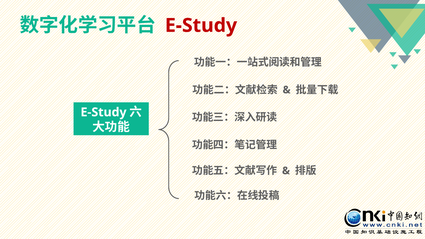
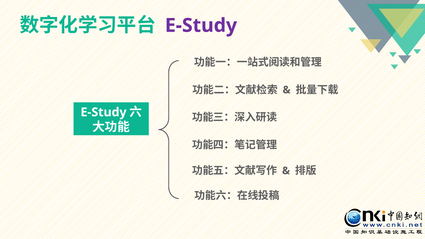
E-Study colour: red -> purple (201, 25)
